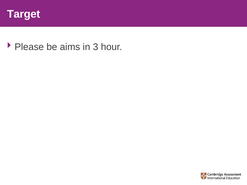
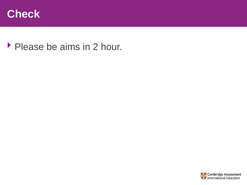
Target: Target -> Check (24, 14)
3: 3 -> 2 (96, 47)
